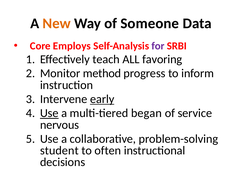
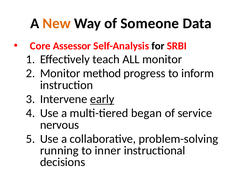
Employs: Employs -> Assessor (72, 46)
for colour: purple -> black (158, 46)
ALL favoring: favoring -> monitor (162, 59)
Use underline: present -> none (49, 113)
student: student -> running (59, 150)
often: often -> inner (108, 150)
